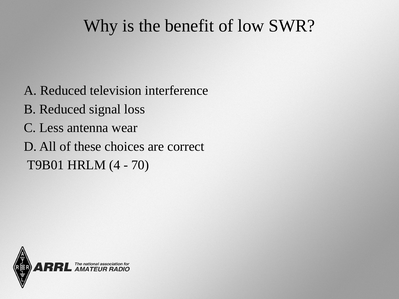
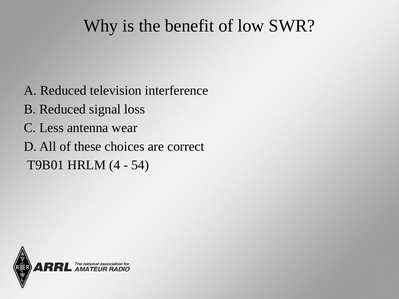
70: 70 -> 54 (140, 165)
